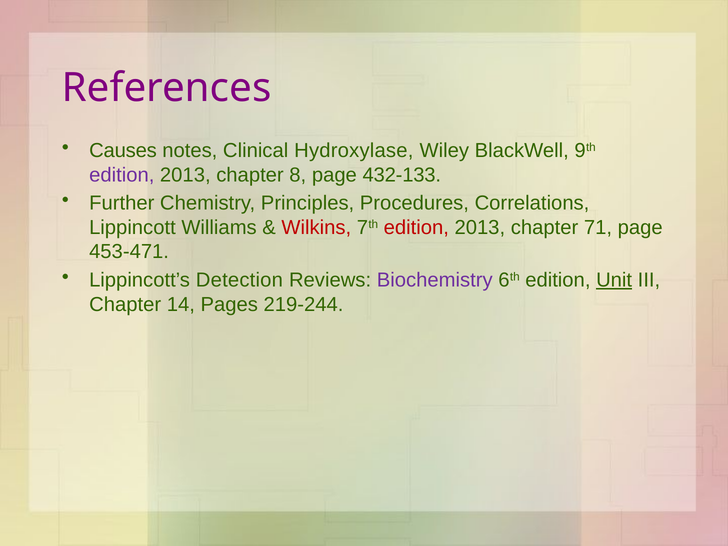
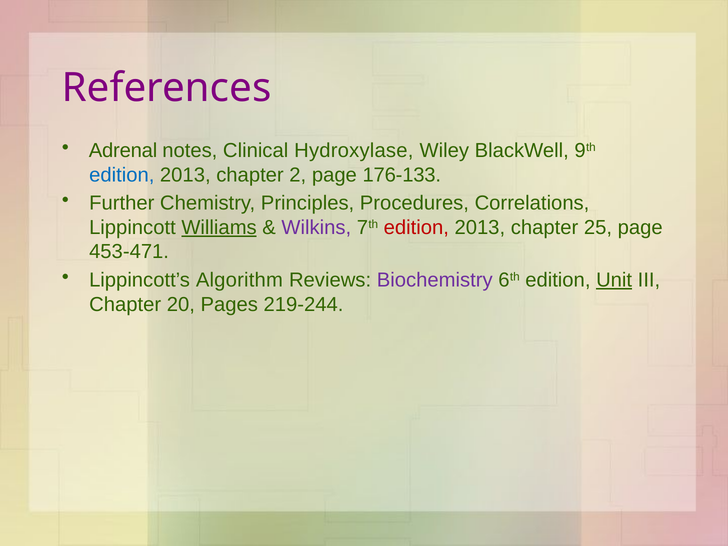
Causes: Causes -> Adrenal (123, 151)
edition colour: purple -> blue (122, 175)
8: 8 -> 2 (298, 175)
432-133: 432-133 -> 176-133 (402, 175)
Williams underline: none -> present (219, 228)
Wilkins colour: red -> purple (316, 228)
71: 71 -> 25 (598, 228)
Detection: Detection -> Algorithm (239, 280)
14: 14 -> 20 (181, 304)
